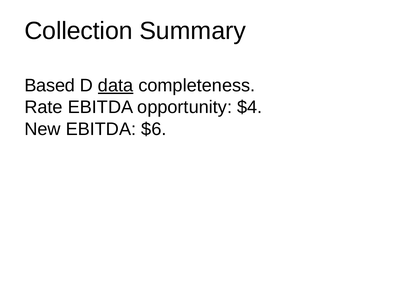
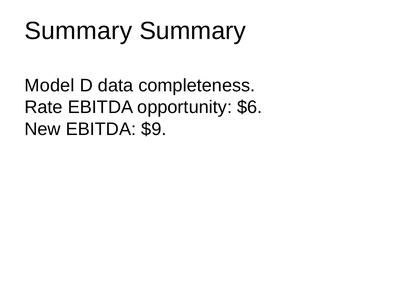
Collection: Collection -> Summary (78, 31)
Based: Based -> Model (50, 86)
data underline: present -> none (116, 86)
$4: $4 -> $6 (250, 107)
$6: $6 -> $9 (154, 129)
